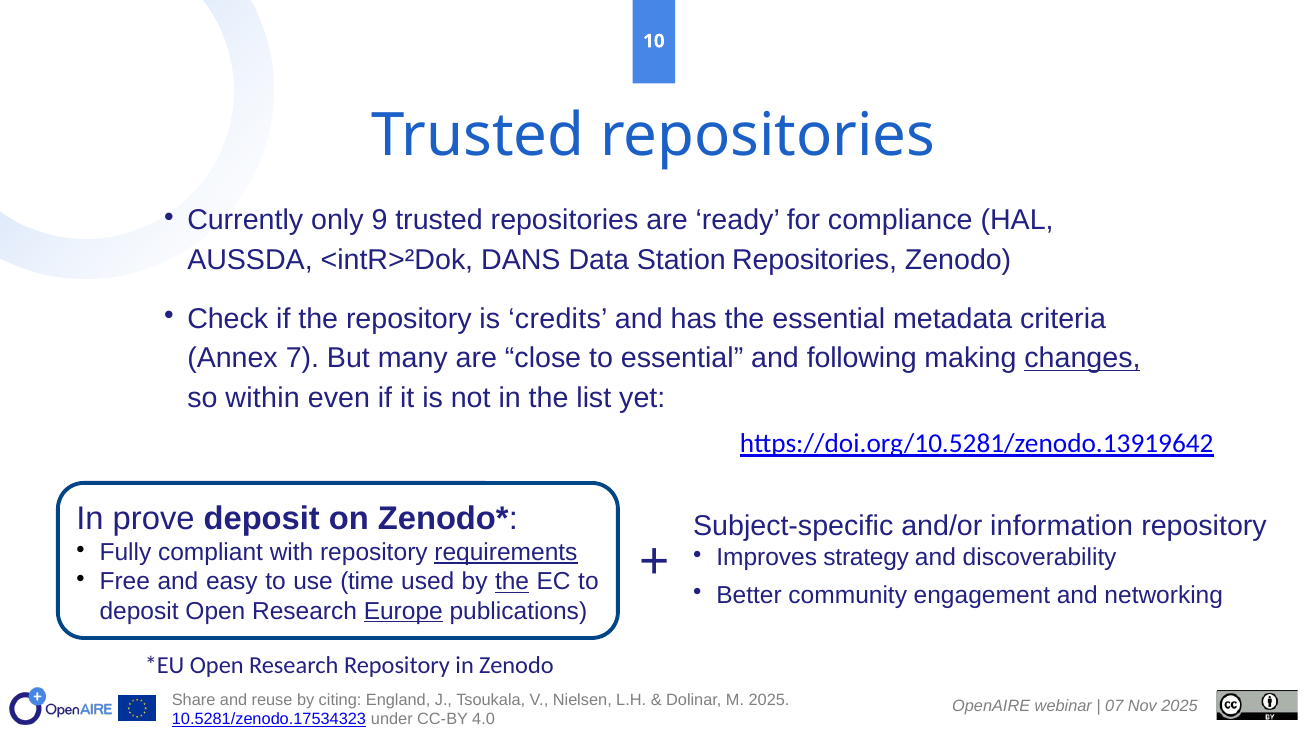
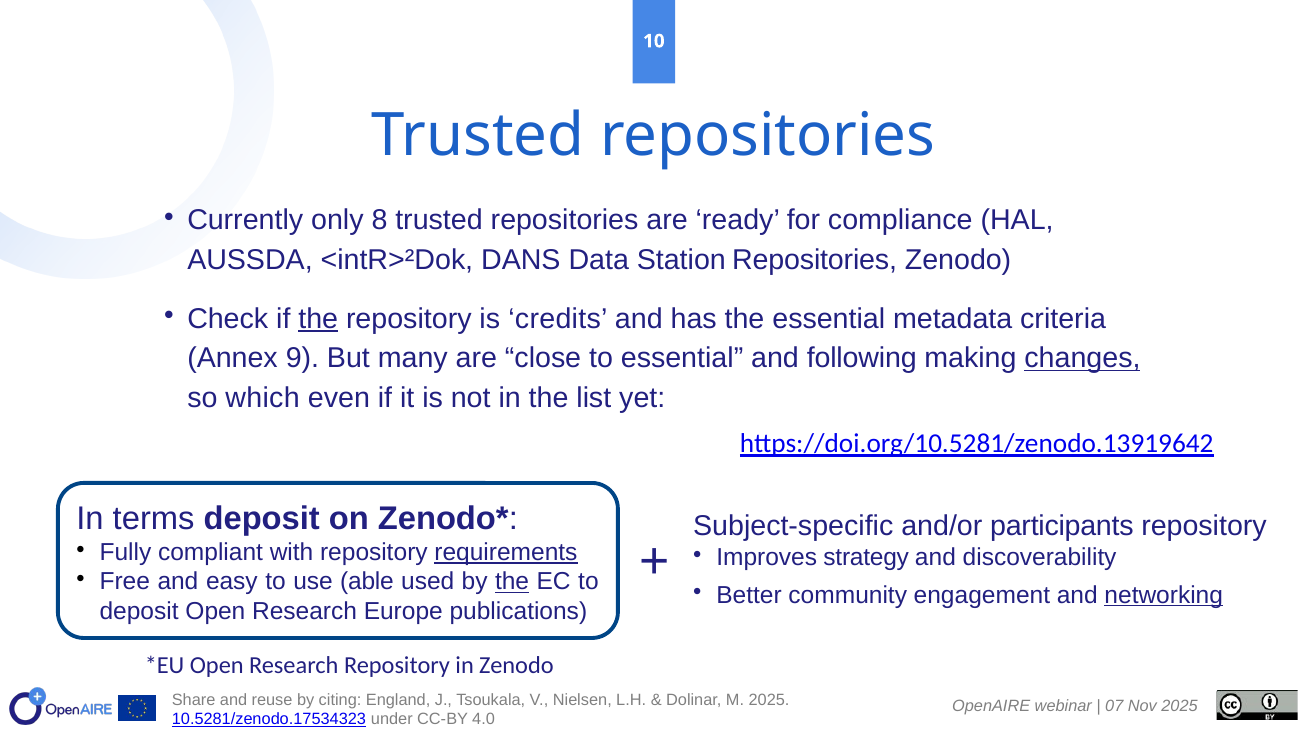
9: 9 -> 8 (380, 220)
the underline: none -> present (318, 319)
7: 7 -> 9 (302, 358)
within: within -> which (263, 398)
prove: prove -> terms (154, 518)
information: information -> participants (1062, 526)
time: time -> able (367, 582)
networking underline: none -> present (1164, 595)
Europe underline: present -> none (403, 611)
